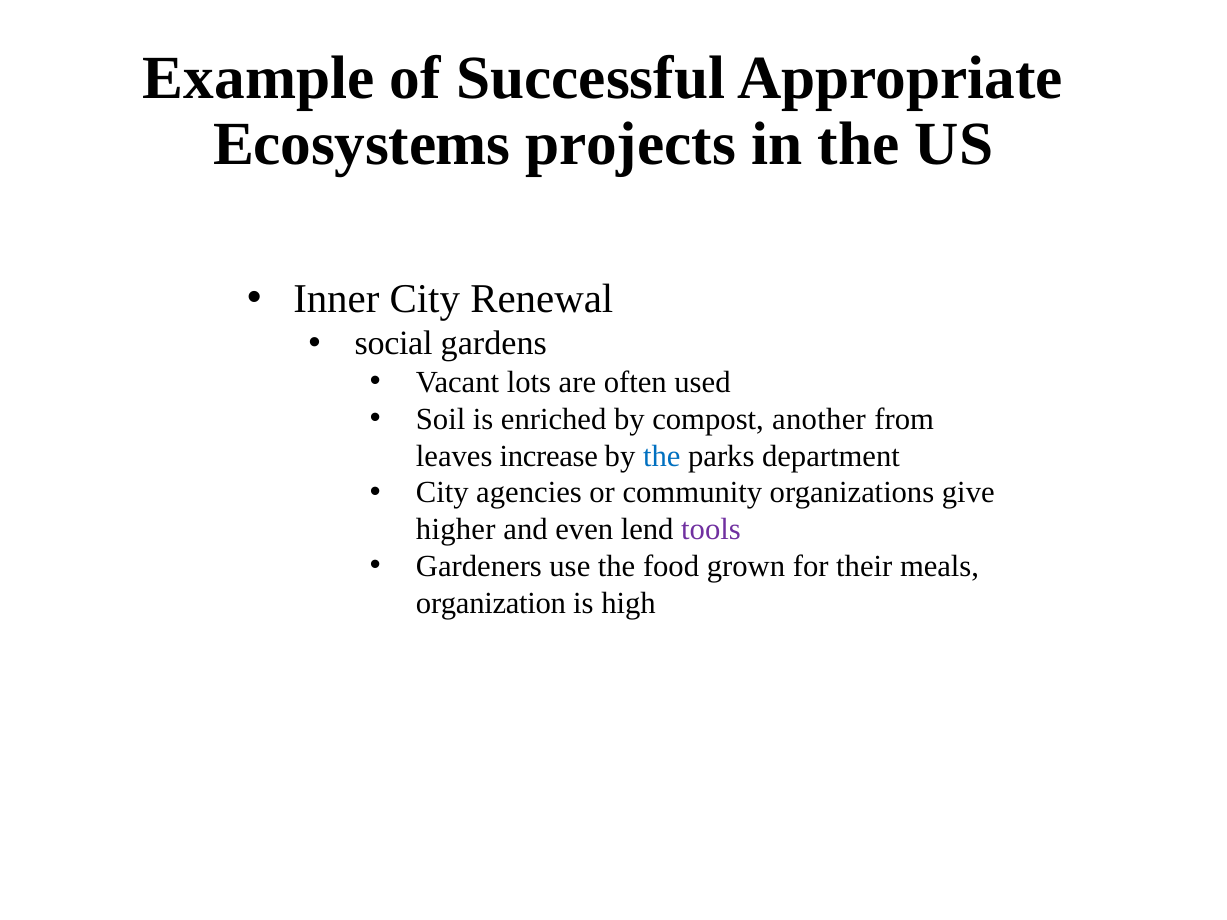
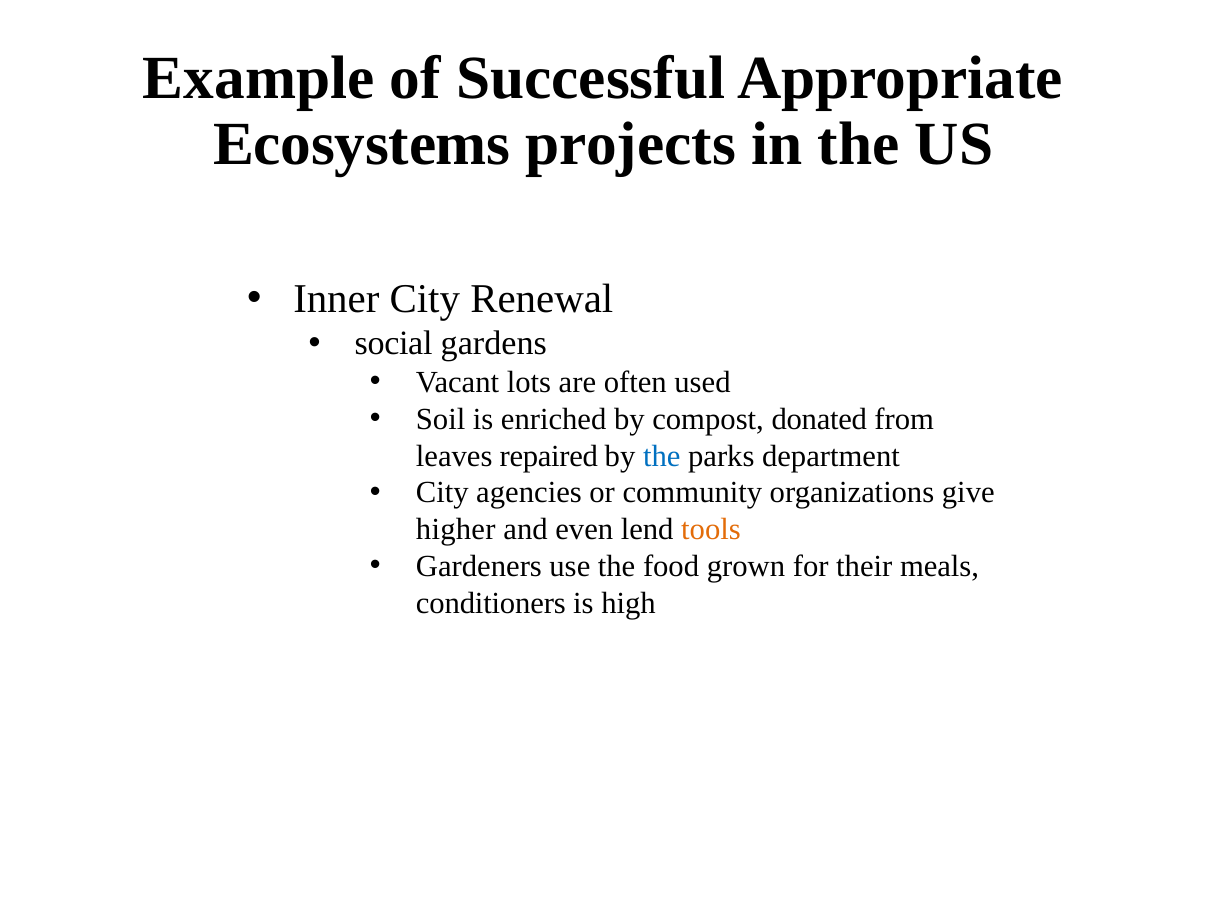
another: another -> donated (819, 419)
increase: increase -> repaired (549, 456)
tools colour: purple -> orange (711, 530)
organization: organization -> conditioners (491, 603)
